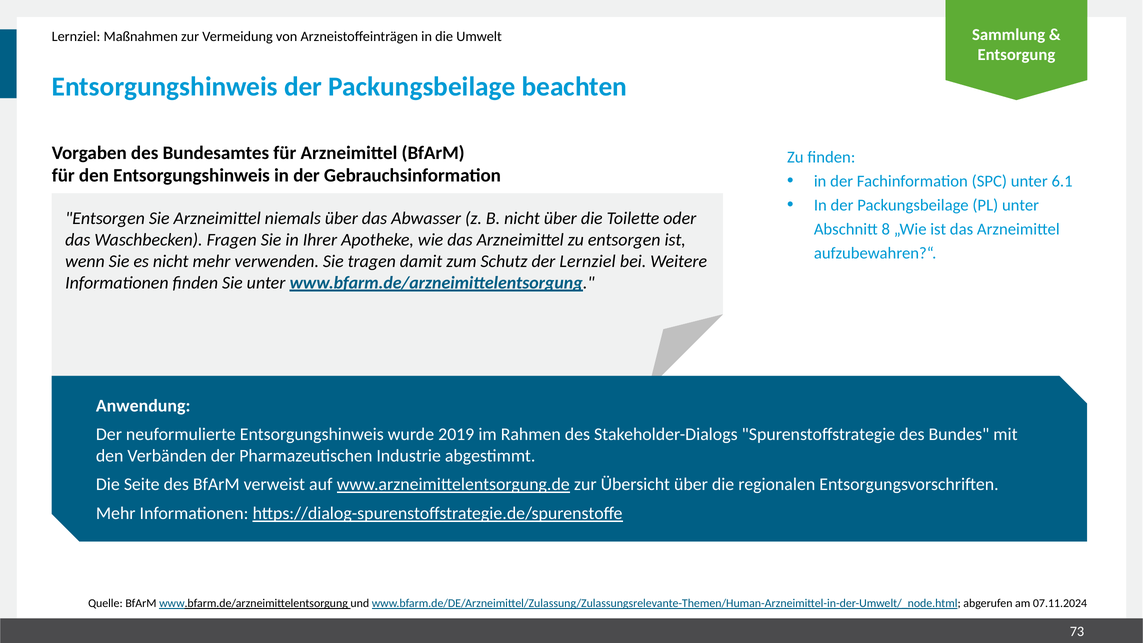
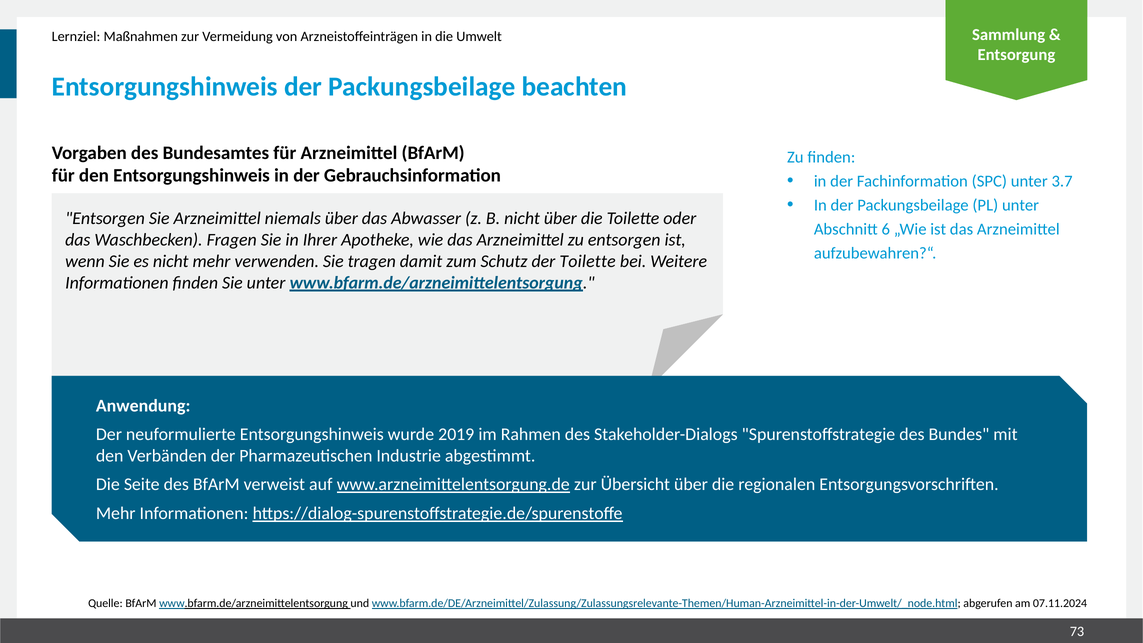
6.1: 6.1 -> 3.7 (1062, 181)
8: 8 -> 6 (886, 229)
der Lernziel: Lernziel -> Toilette (588, 261)
